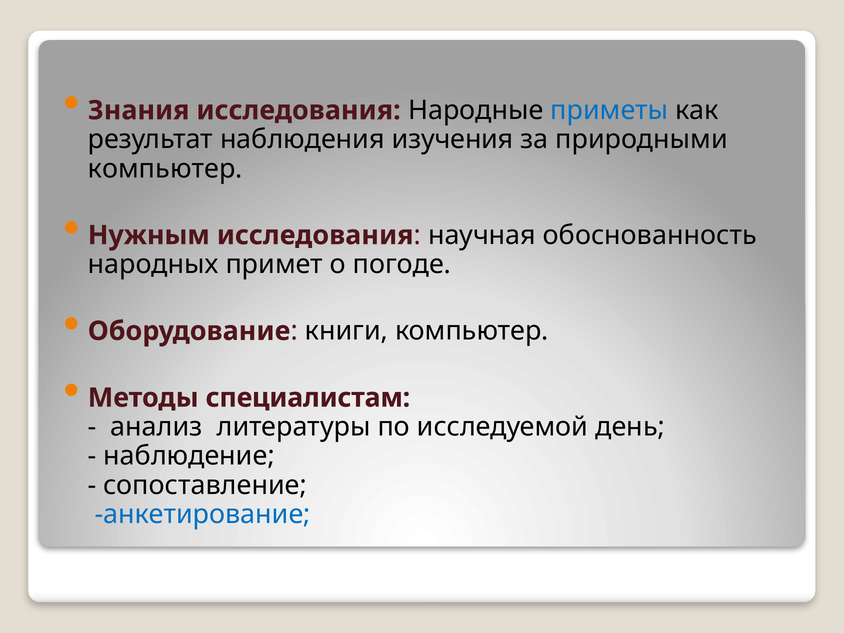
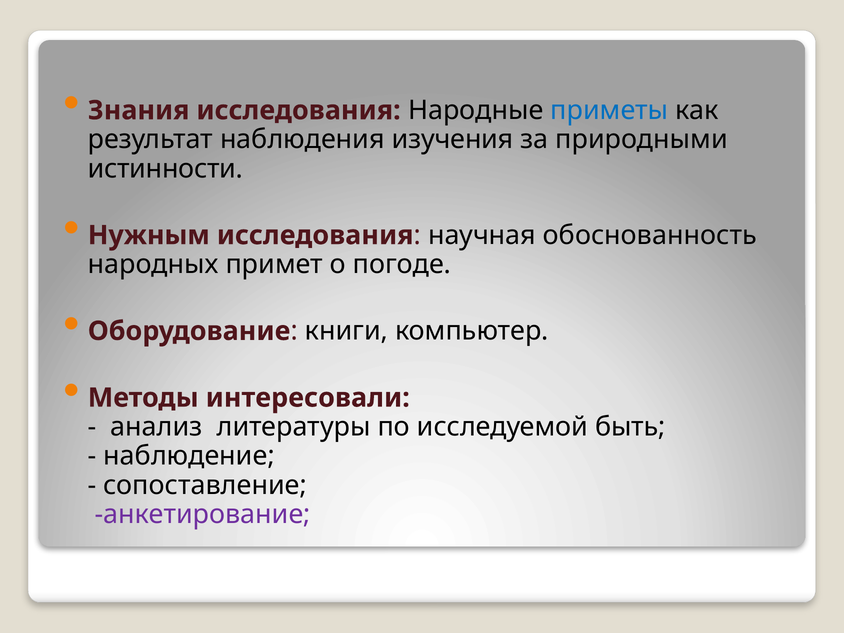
компьютер: компьютер -> истинности (165, 169)
специалистам: специалистам -> интересовали (308, 398)
день: день -> быть (630, 427)
анкетирование colour: blue -> purple (203, 514)
